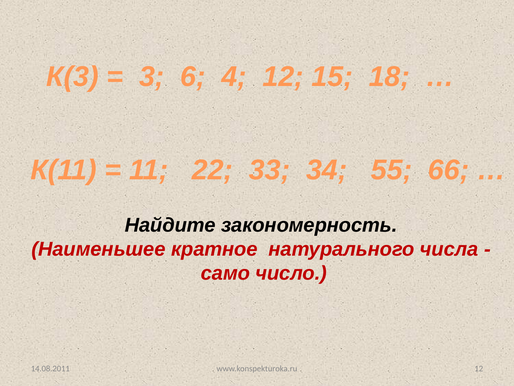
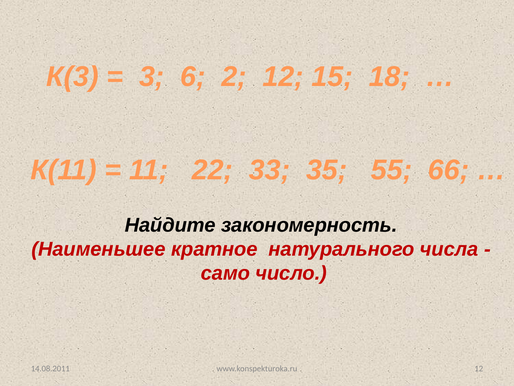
4: 4 -> 2 (234, 77)
34: 34 -> 35 (327, 170)
